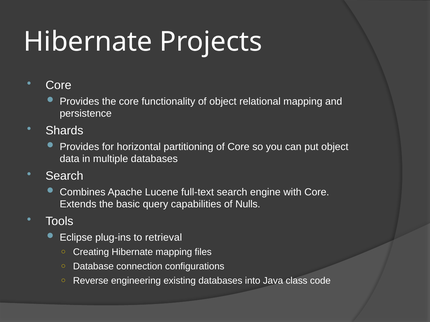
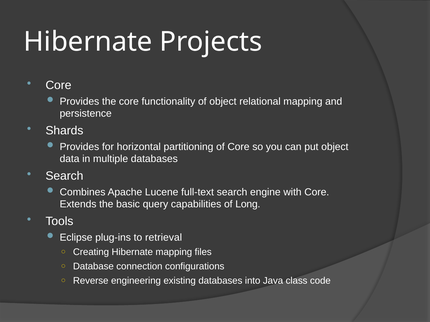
Nulls: Nulls -> Long (248, 205)
